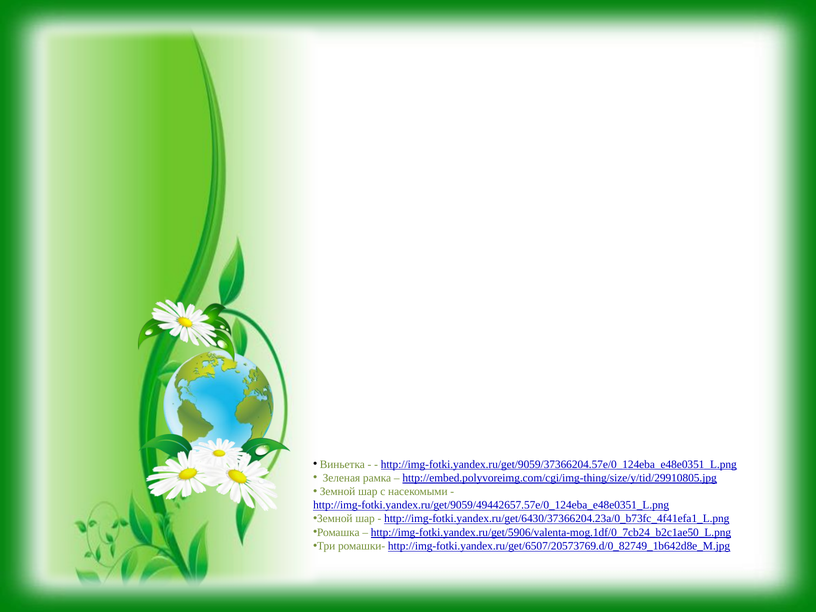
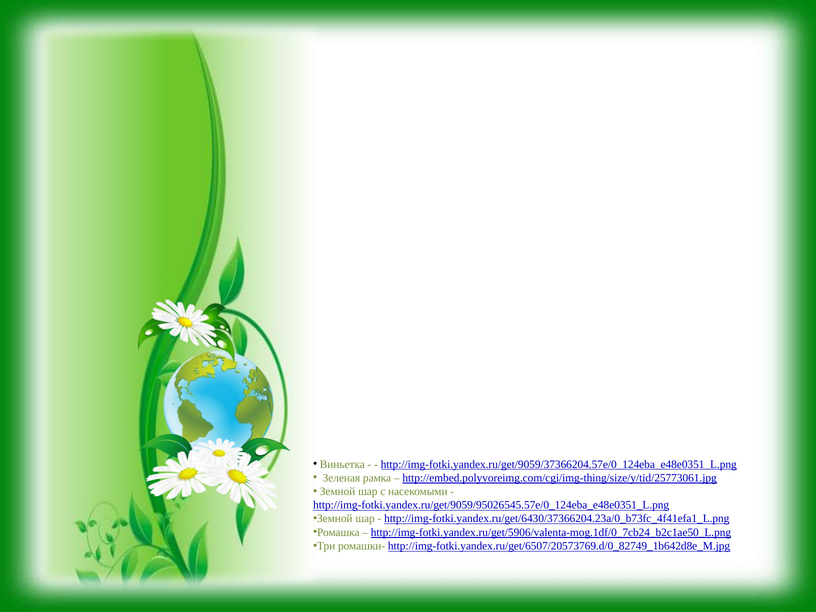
http://embed.polyvoreimg.com/cgi/img-thing/size/y/tid/29910805.jpg: http://embed.polyvoreimg.com/cgi/img-thing/size/y/tid/29910805.jpg -> http://embed.polyvoreimg.com/cgi/img-thing/size/y/tid/25773061.jpg (560, 478)
http://img-fotki.yandex.ru/get/9059/49442657.57e/0_124eba_e48e0351_L.png: http://img-fotki.yandex.ru/get/9059/49442657.57e/0_124eba_e48e0351_L.png -> http://img-fotki.yandex.ru/get/9059/95026545.57e/0_124eba_e48e0351_L.png (491, 505)
